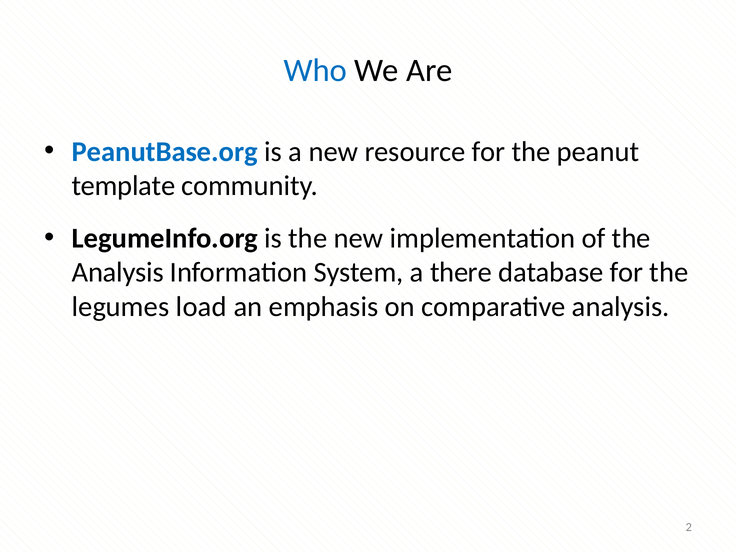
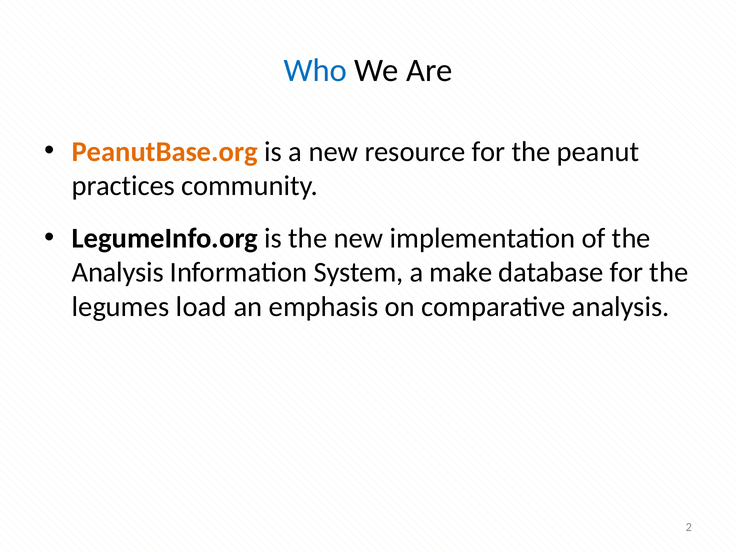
PeanutBase.org colour: blue -> orange (165, 152)
template: template -> practices (123, 186)
there: there -> make (461, 272)
